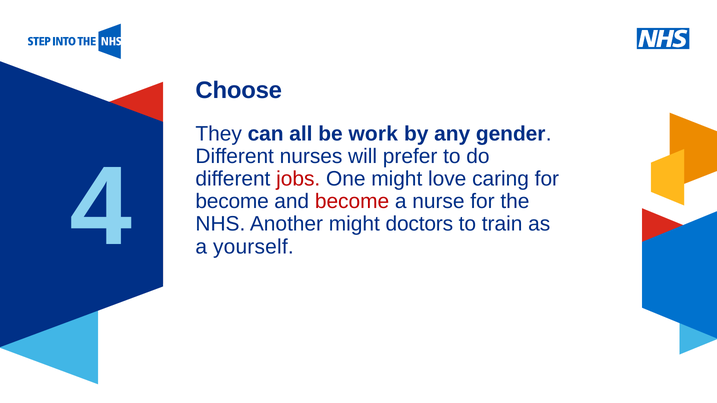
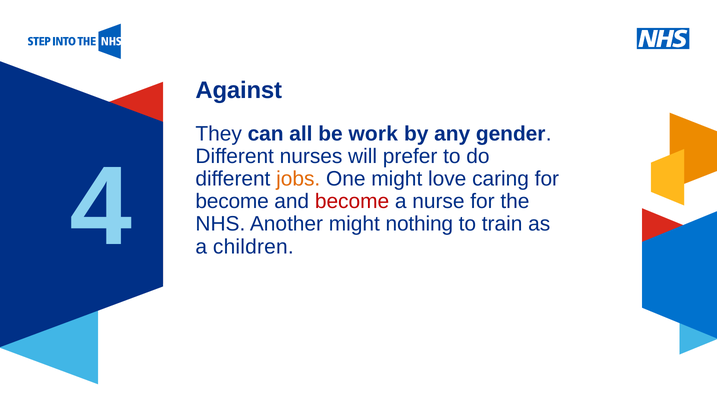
Choose: Choose -> Against (239, 90)
jobs colour: red -> orange (298, 179)
doctors: doctors -> nothing (419, 224)
yourself: yourself -> children (253, 247)
